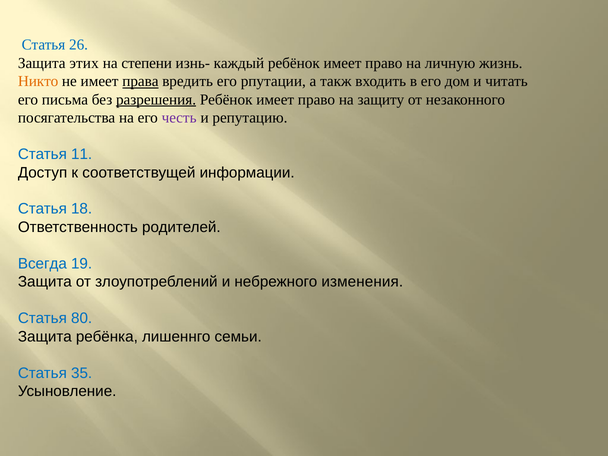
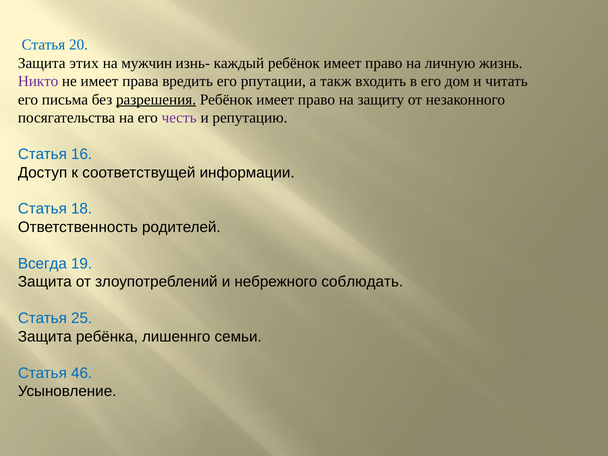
26: 26 -> 20 (79, 45)
степени: степени -> мужчин (147, 63)
Никто colour: orange -> purple (38, 81)
права underline: present -> none (140, 81)
11: 11 -> 16 (82, 154)
изменения: изменения -> соблюдать (362, 282)
80: 80 -> 25 (82, 318)
35: 35 -> 46 (82, 373)
